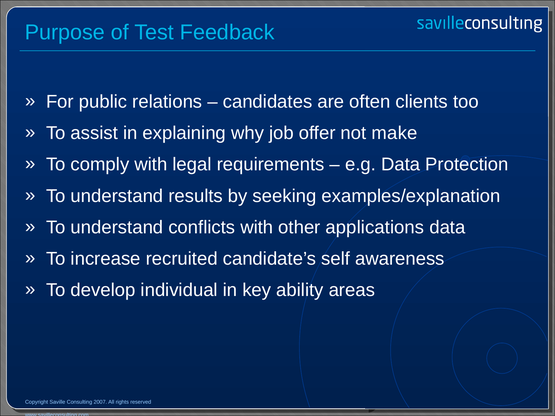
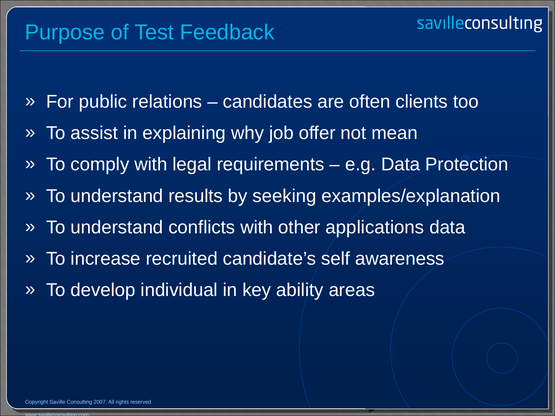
make: make -> mean (395, 133)
